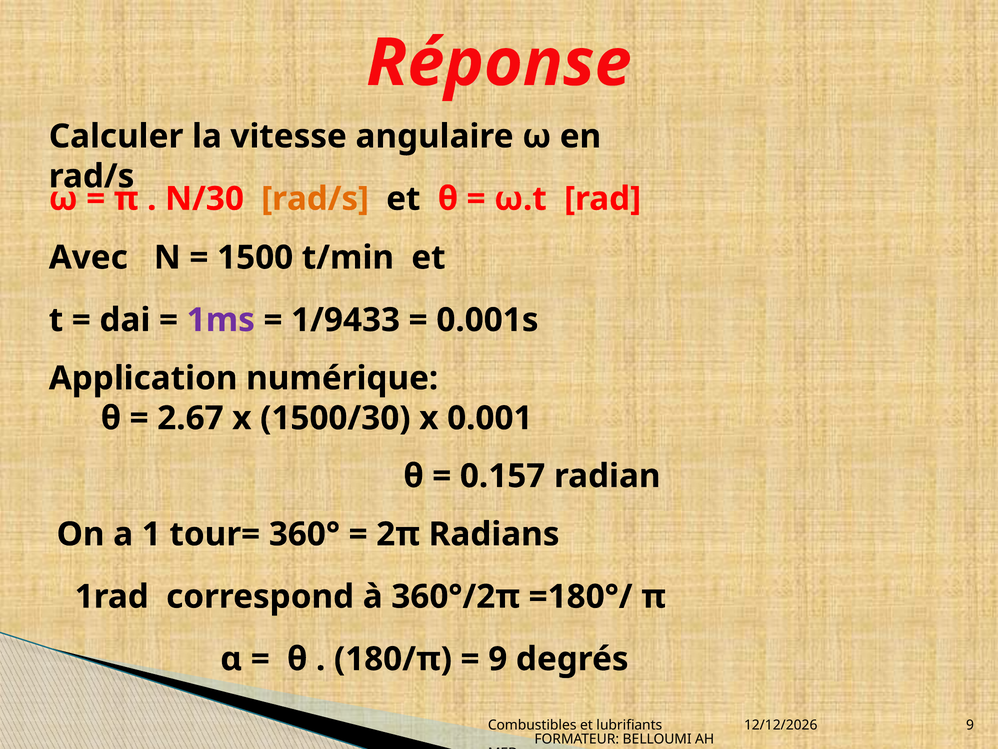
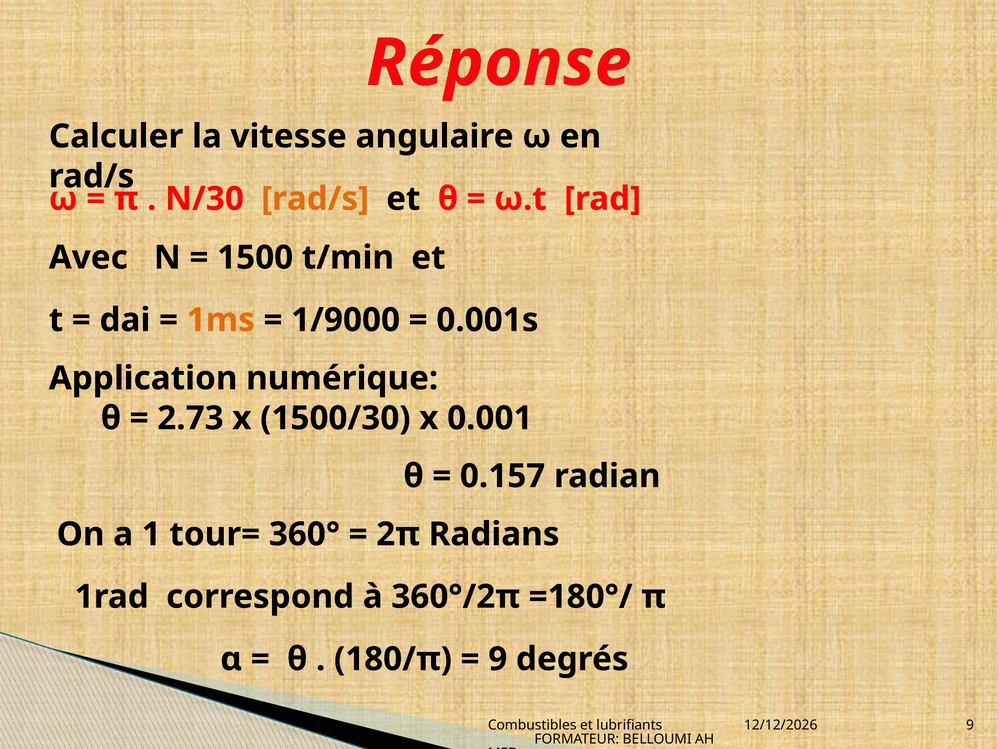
1ms colour: purple -> orange (221, 320)
1/9433: 1/9433 -> 1/9000 (346, 320)
2.67: 2.67 -> 2.73 (190, 418)
